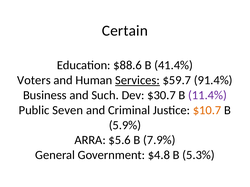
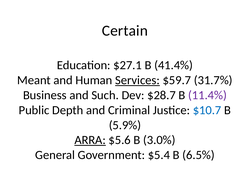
$88.6: $88.6 -> $27.1 (128, 65)
Voters: Voters -> Meant (34, 80)
91.4%: 91.4% -> 31.7% (213, 80)
$30.7: $30.7 -> $28.7 (162, 95)
Seven: Seven -> Depth (68, 110)
$10.7 colour: orange -> blue (207, 110)
ARRA underline: none -> present (90, 140)
7.9%: 7.9% -> 3.0% (159, 140)
$4.8: $4.8 -> $5.4 (159, 155)
5.3%: 5.3% -> 6.5% (199, 155)
